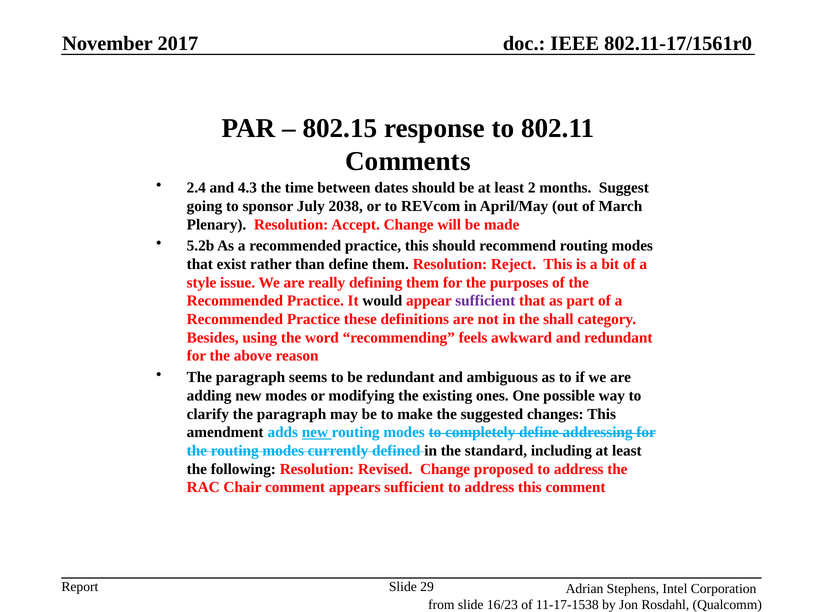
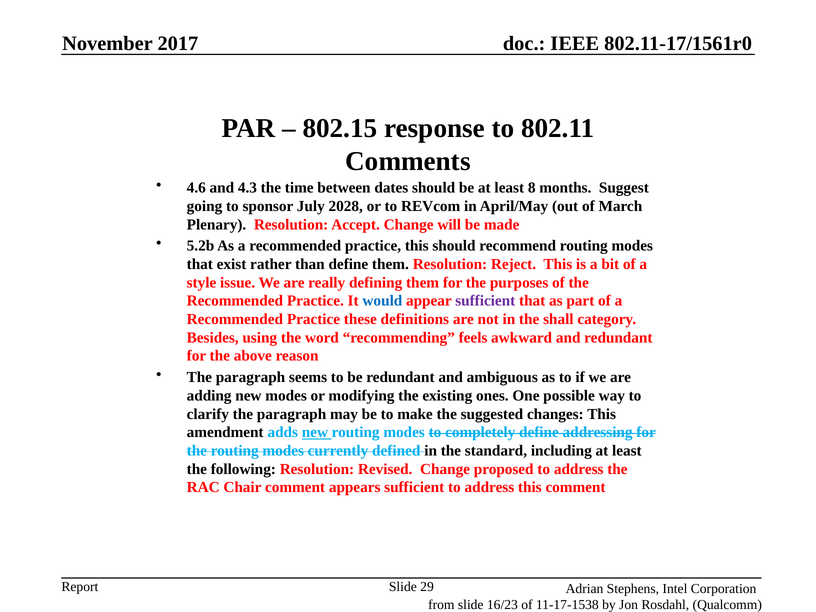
2.4: 2.4 -> 4.6 (196, 188)
2: 2 -> 8 (532, 188)
2038: 2038 -> 2028 (346, 206)
would colour: black -> blue (382, 301)
